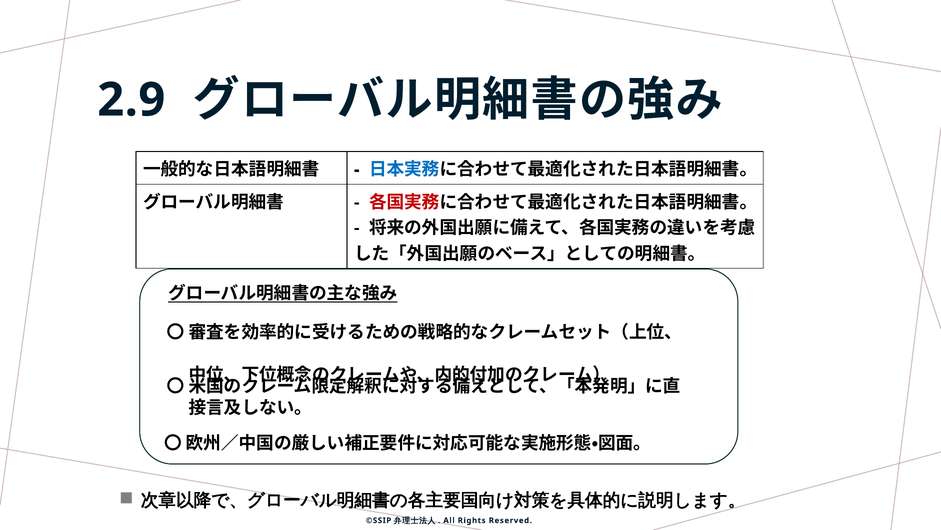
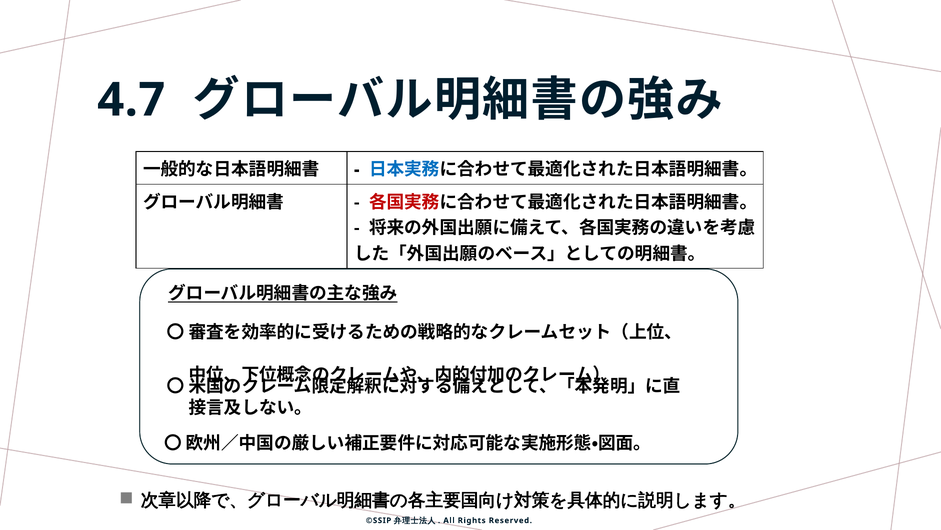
2.9: 2.9 -> 4.7 (131, 100)
